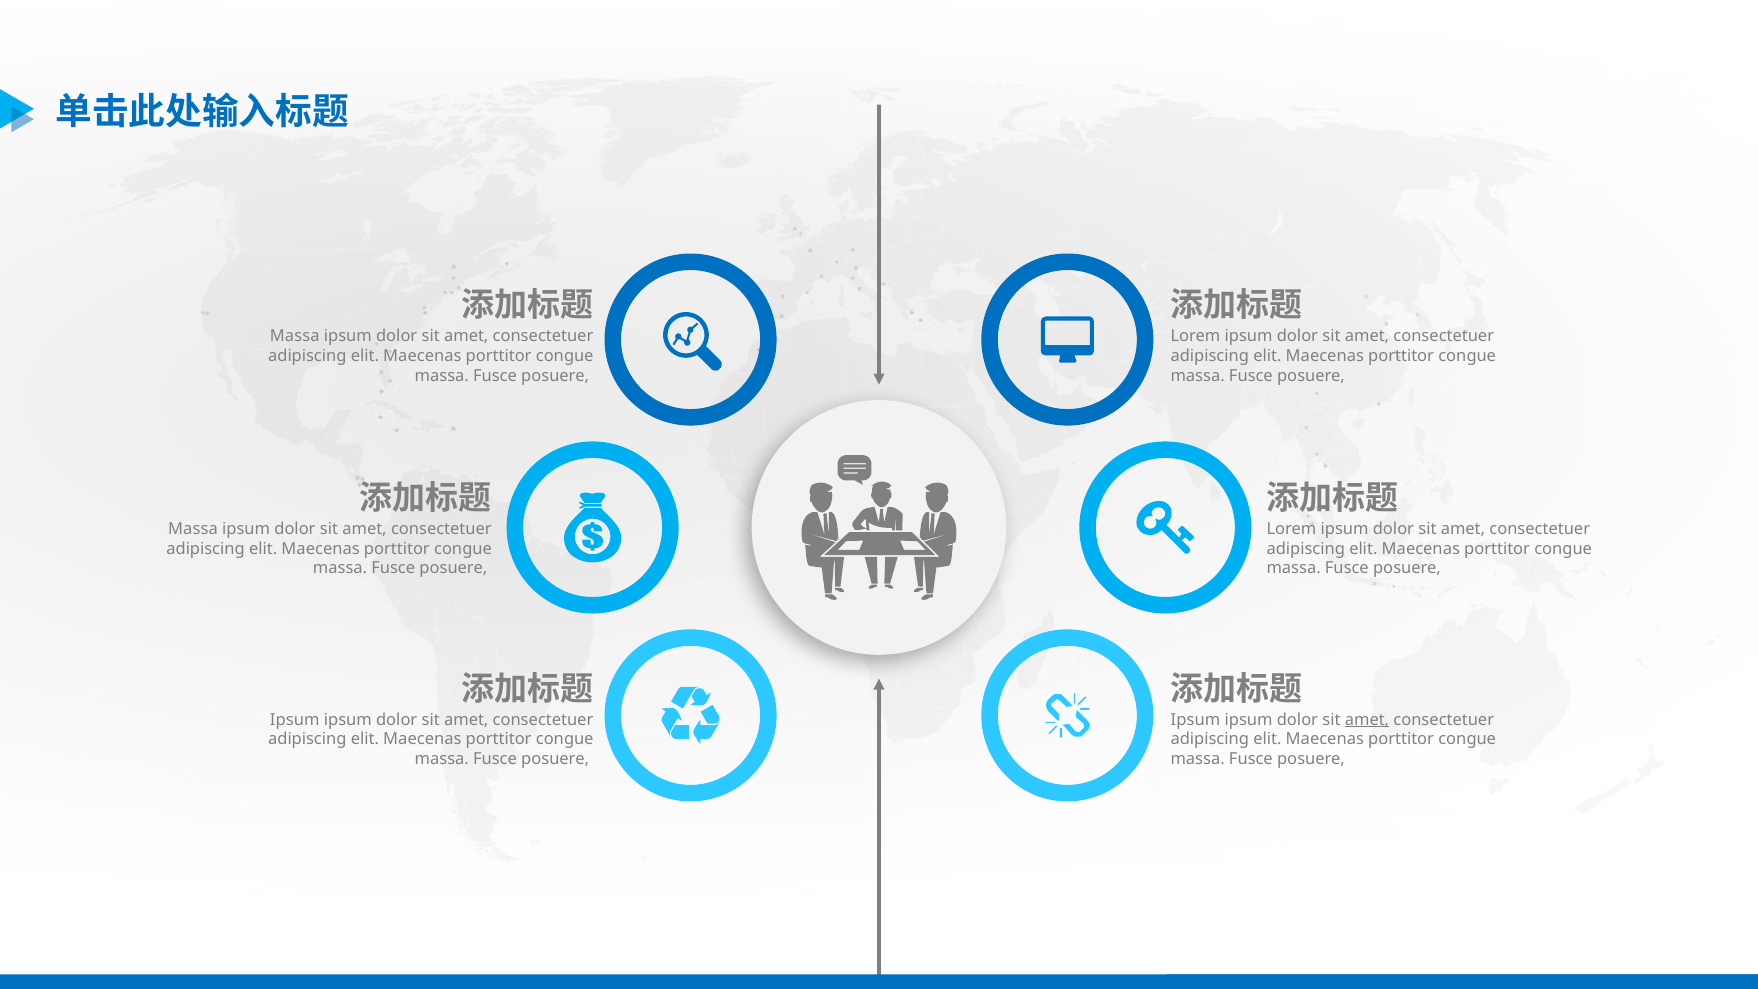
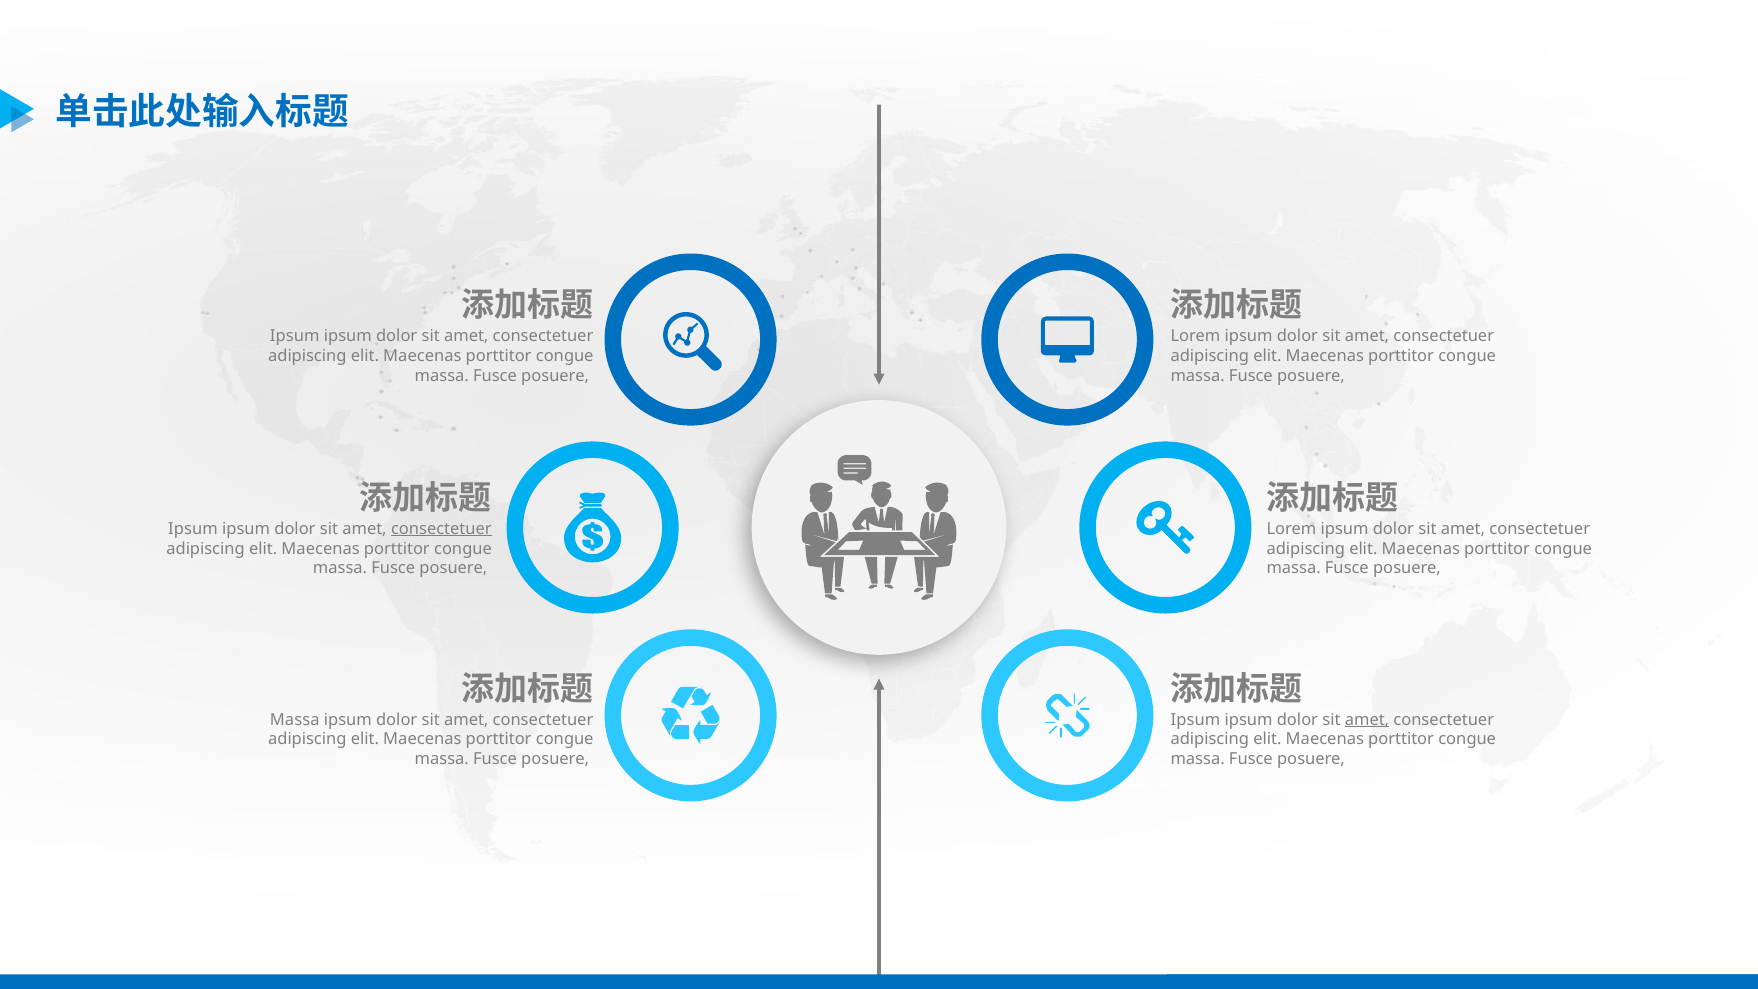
Massa: Massa -> Ipsum (295, 336)
Massa: Massa -> Ipsum (193, 529)
consectetuer underline: none -> present (441, 529)
Ipsum: Ipsum -> Massa (295, 720)
